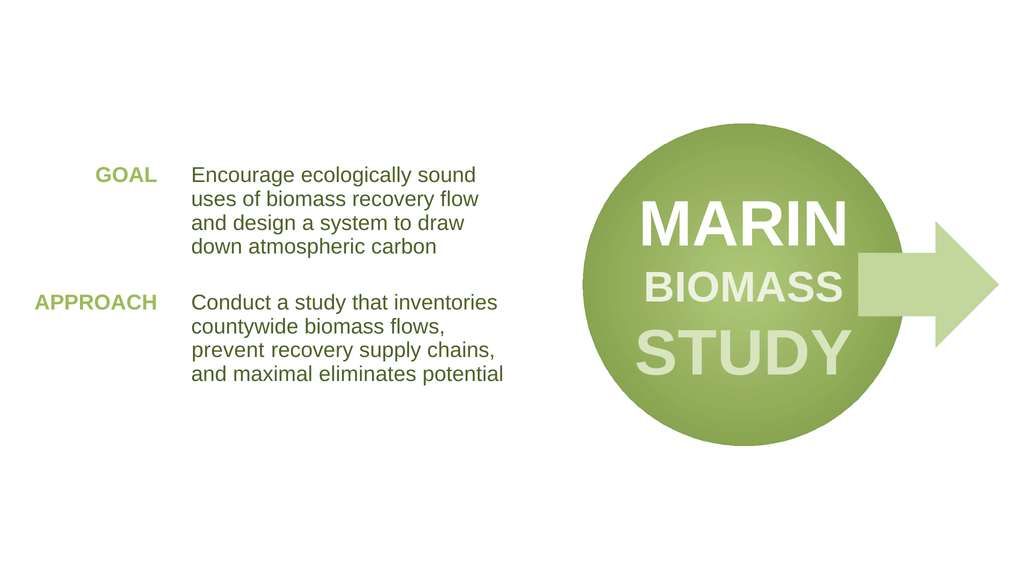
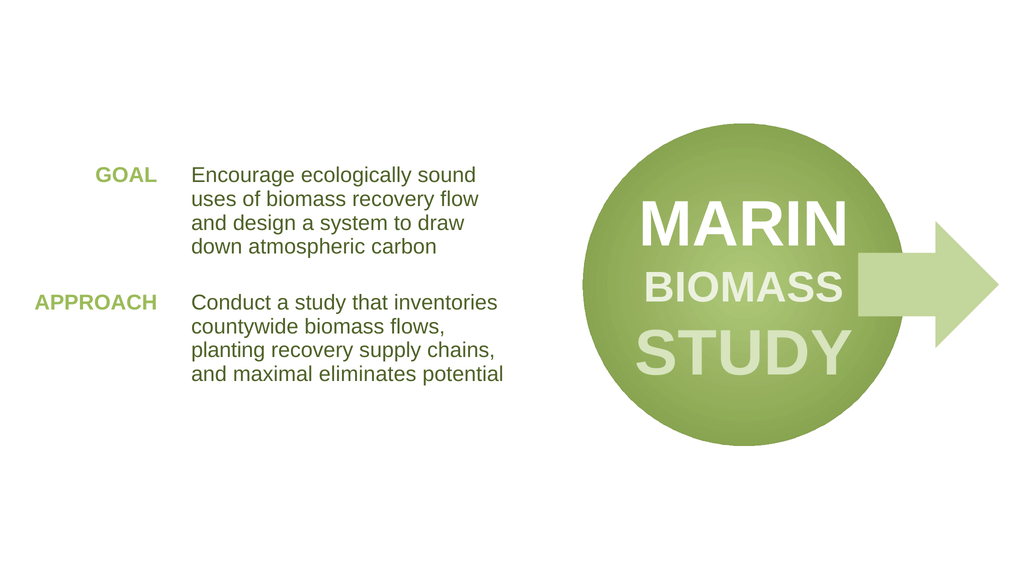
prevent: prevent -> planting (228, 350)
